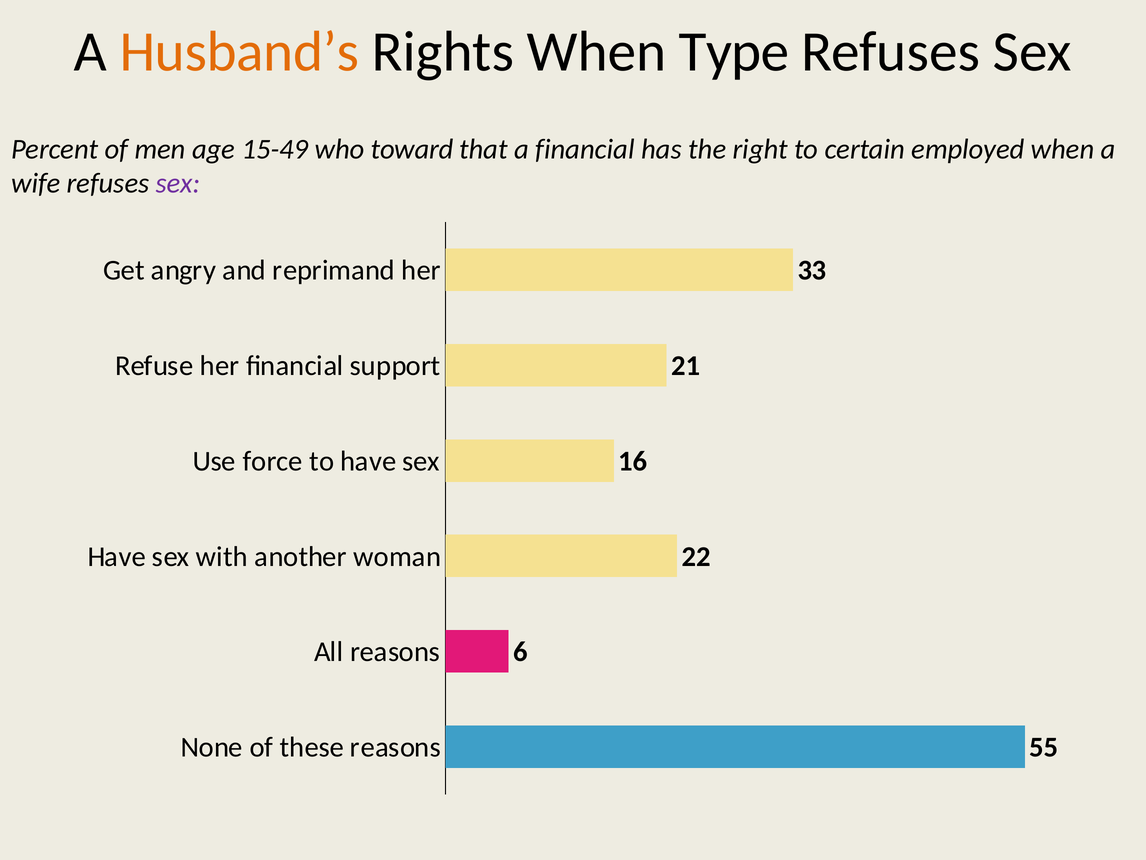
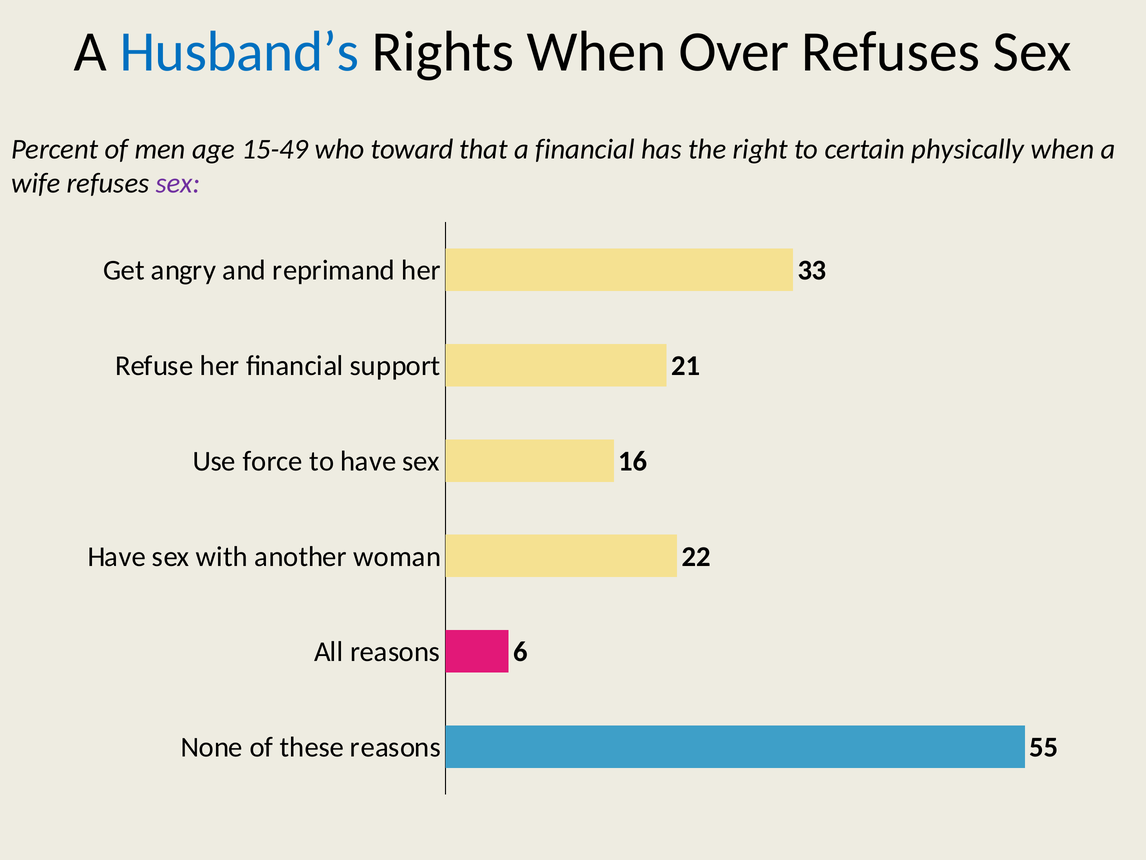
Husband’s colour: orange -> blue (239, 52)
Type: Type -> Over (734, 52)
employed: employed -> physically (968, 149)
